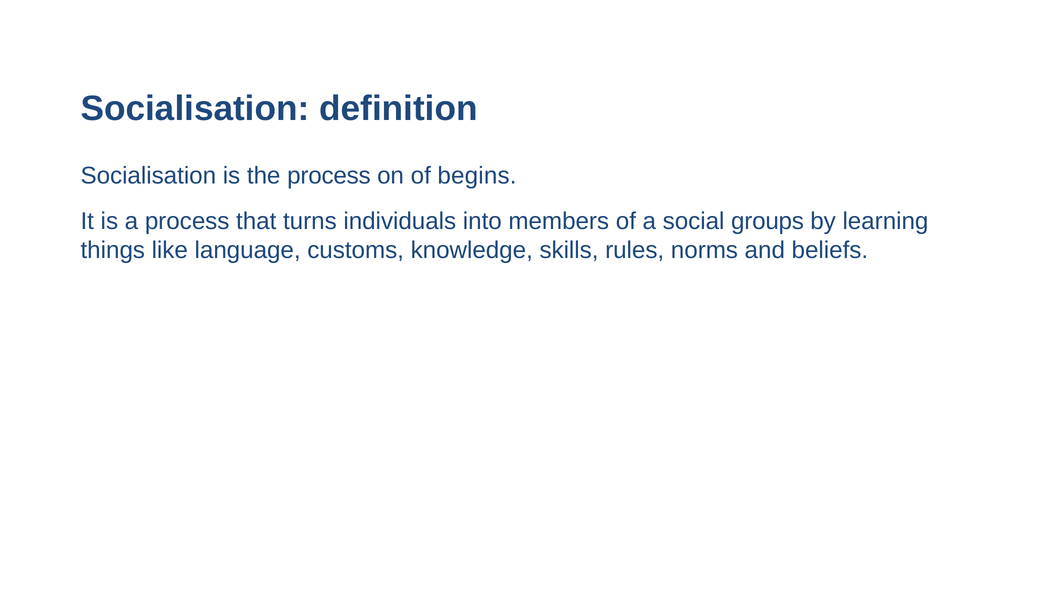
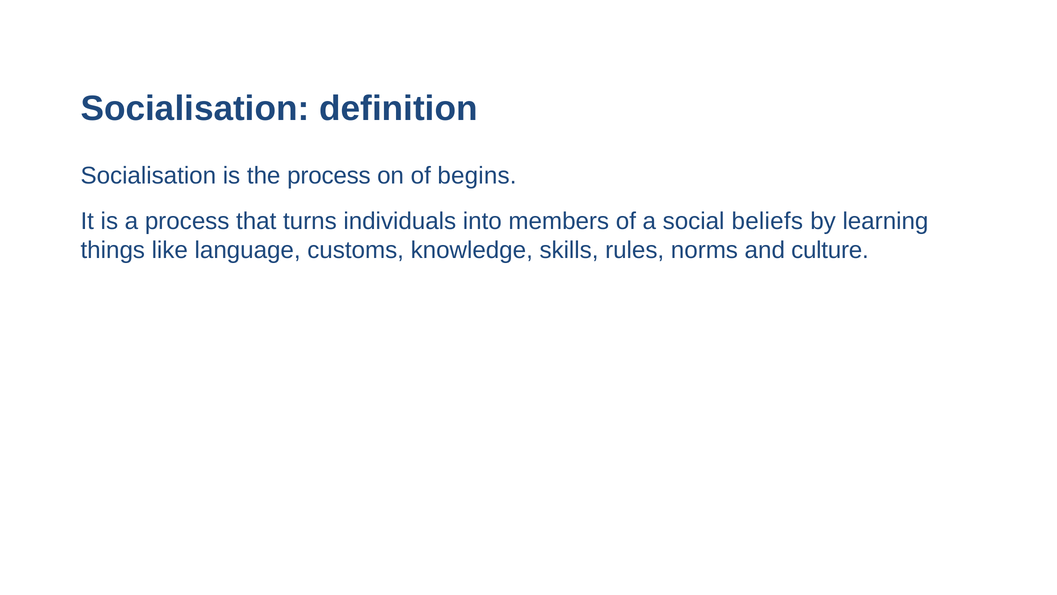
groups: groups -> beliefs (767, 221)
beliefs: beliefs -> culture (830, 250)
